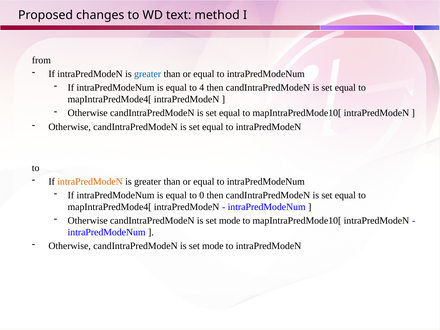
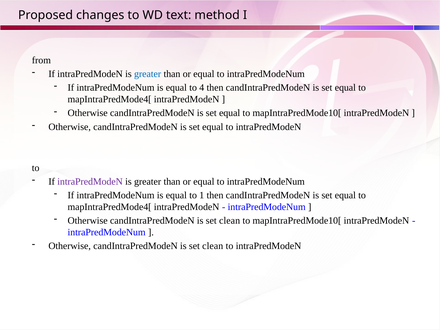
intraPredModeN colour: orange -> purple (90, 182)
0: 0 -> 1 (202, 195)
mode: mode -> clean (230, 221)
mode: mode -> clean (213, 246)
